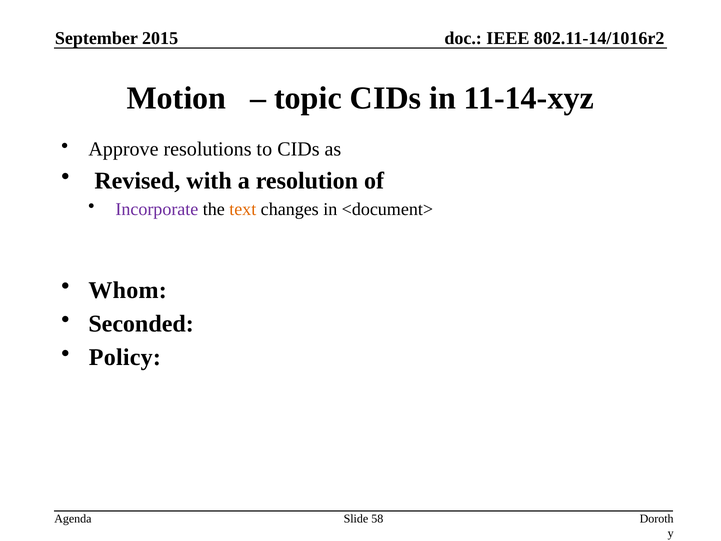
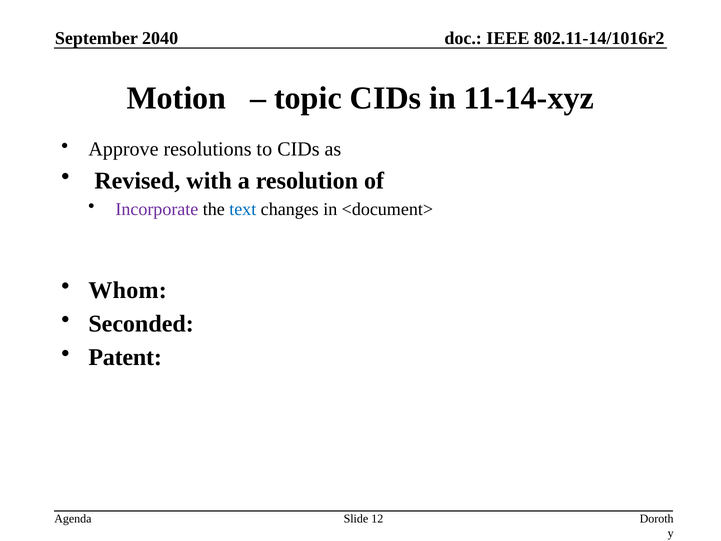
2015: 2015 -> 2040 (160, 38)
text colour: orange -> blue (243, 209)
Policy: Policy -> Patent (125, 357)
58: 58 -> 12 (377, 519)
